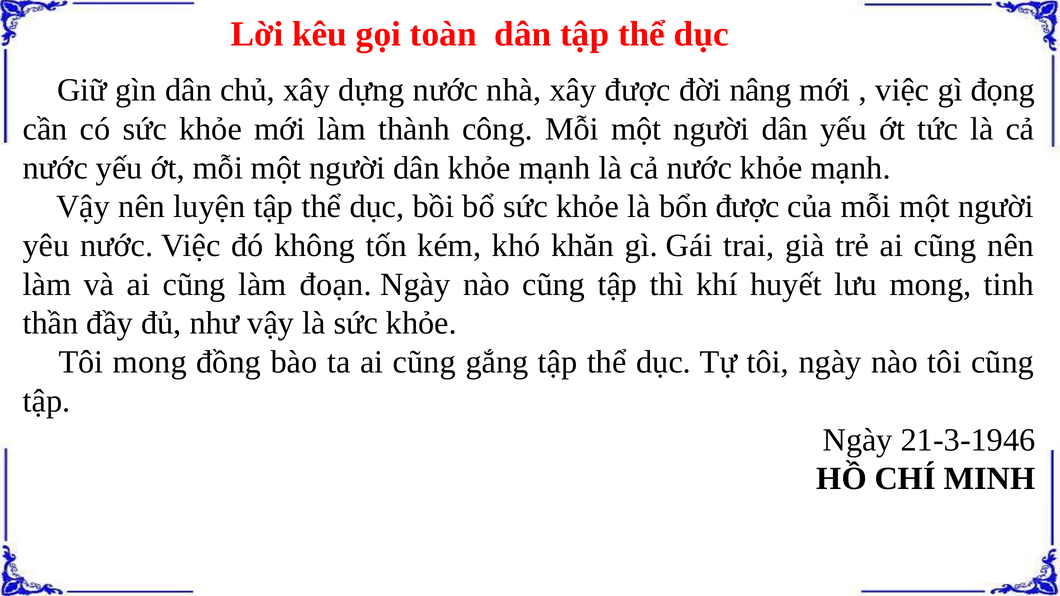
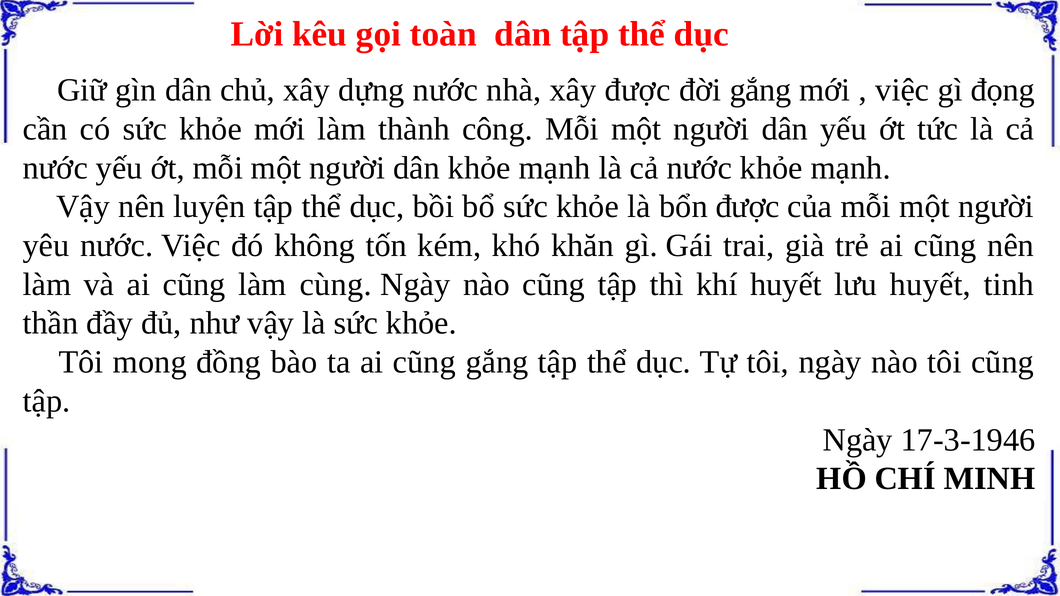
đời nâng: nâng -> gắng (761, 90)
đoạn: đoạn -> cùng (336, 285)
lưu mong: mong -> huyết (930, 285)
21-3-1946: 21-3-1946 -> 17-3-1946 (968, 440)
